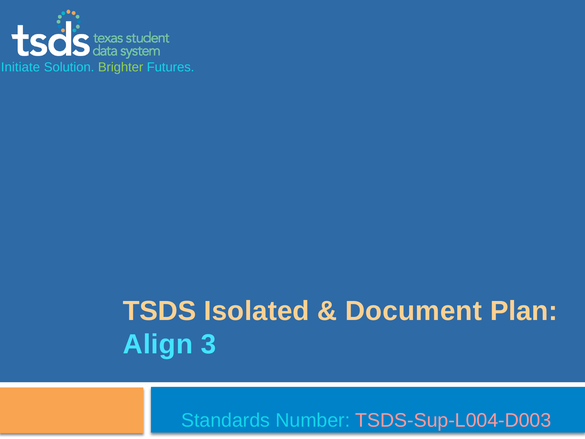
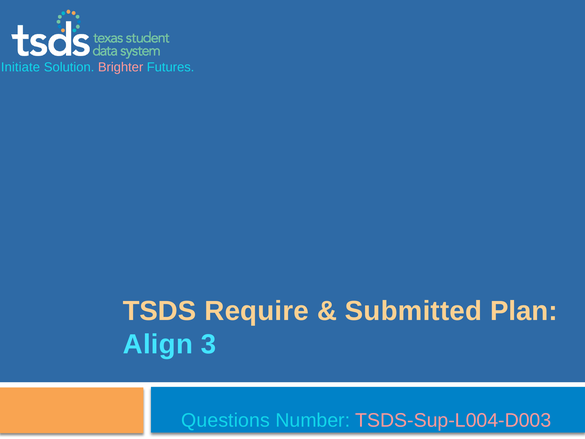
Brighter colour: light green -> pink (121, 67)
Isolated: Isolated -> Require (257, 311)
Document: Document -> Submitted (414, 311)
Standards: Standards -> Questions (226, 420)
